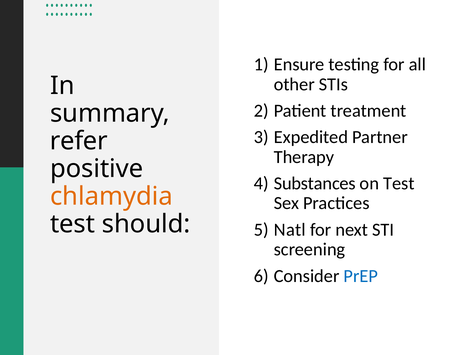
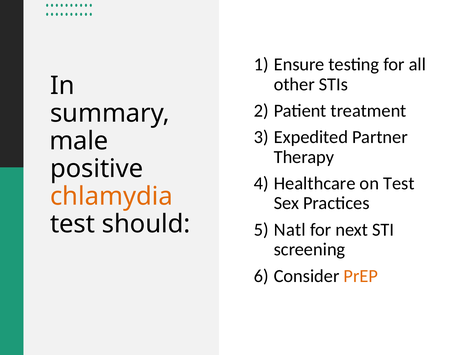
refer: refer -> male (79, 141)
Substances: Substances -> Healthcare (315, 183)
PrEP colour: blue -> orange (361, 276)
